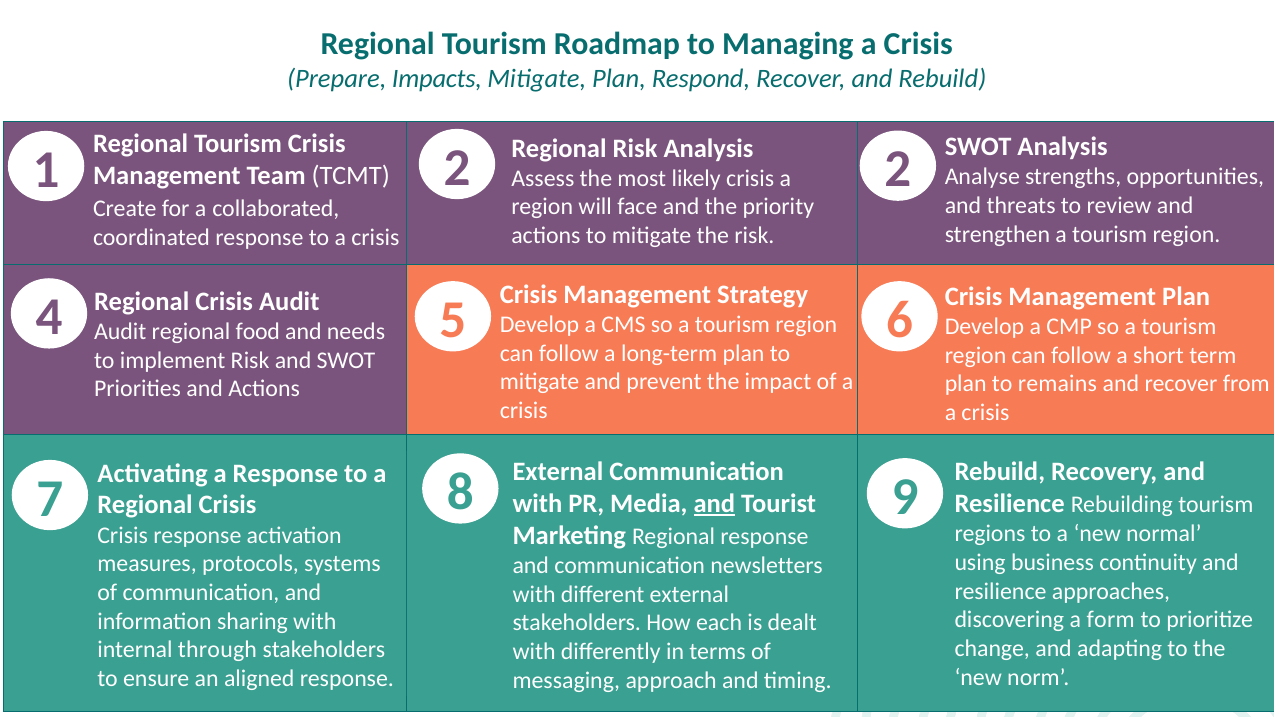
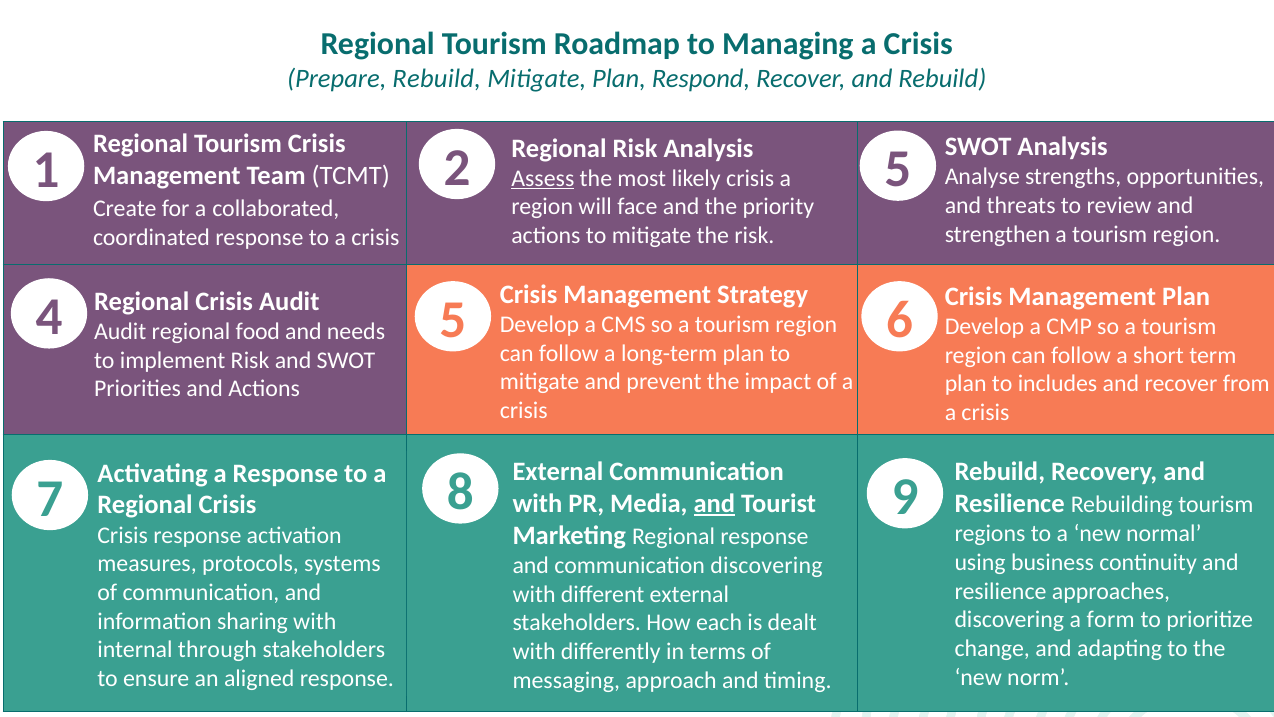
Prepare Impacts: Impacts -> Rebuild (437, 79)
2 2: 2 -> 5 (898, 169)
Assess underline: none -> present (543, 178)
remains: remains -> includes (1058, 384)
communication newsletters: newsletters -> discovering (766, 565)
